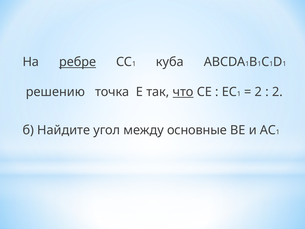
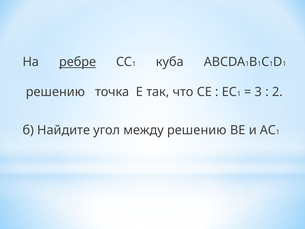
что underline: present -> none (183, 92)
2: 2 -> 3 (258, 92)
между основные: основные -> решению (197, 130)
